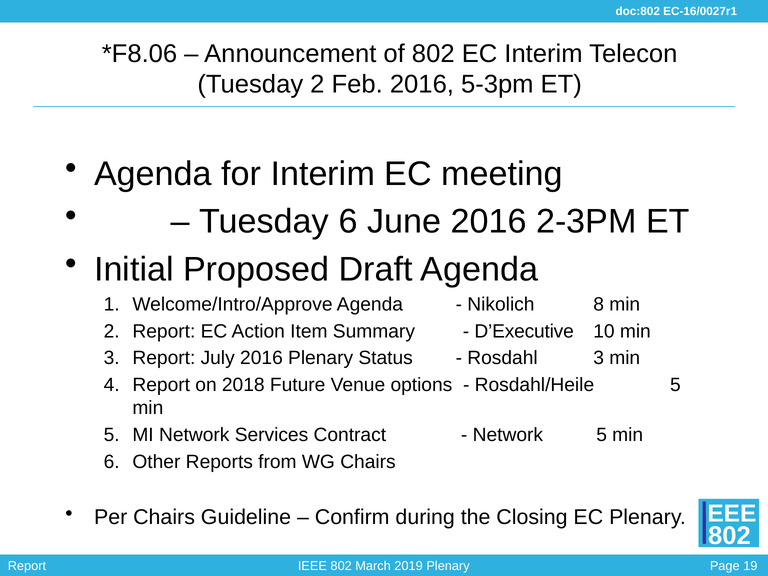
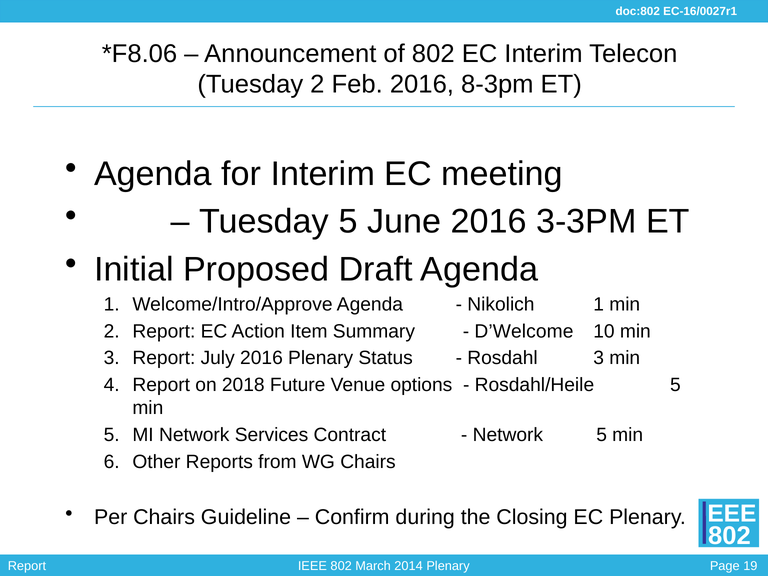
5-3pm: 5-3pm -> 8-3pm (497, 84)
Tuesday 6: 6 -> 5 (348, 222)
2-3PM: 2-3PM -> 3-3PM (586, 222)
Nikolich 8: 8 -> 1 (599, 304)
D’Executive: D’Executive -> D’Welcome (524, 331)
2019: 2019 -> 2014 (409, 566)
